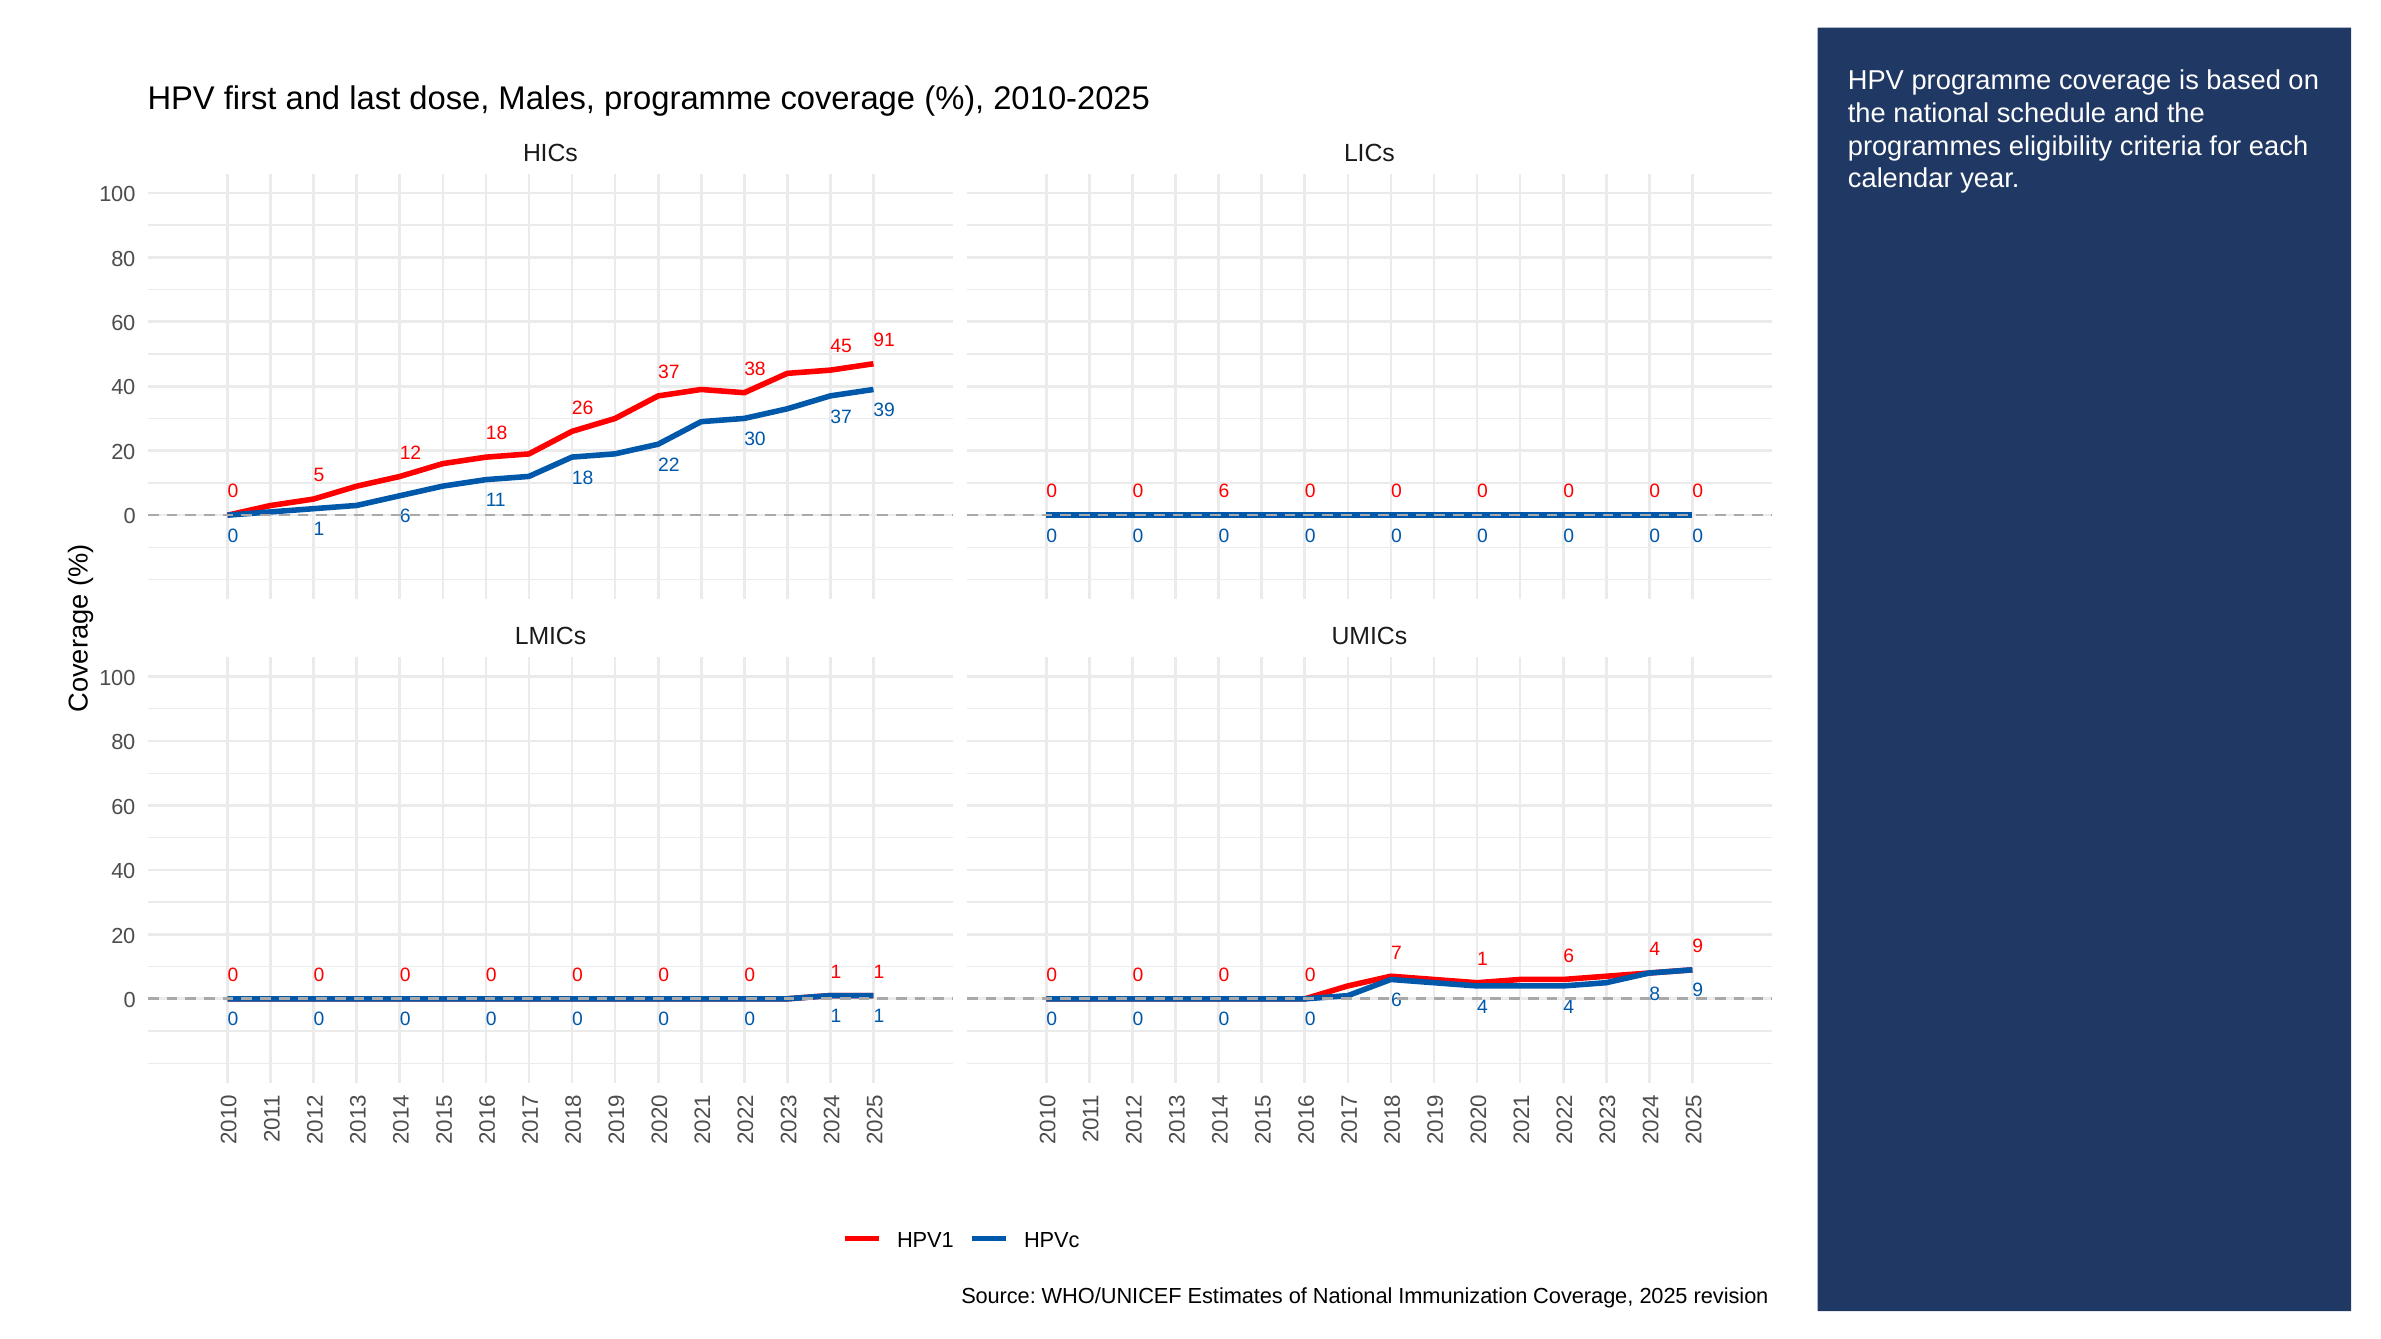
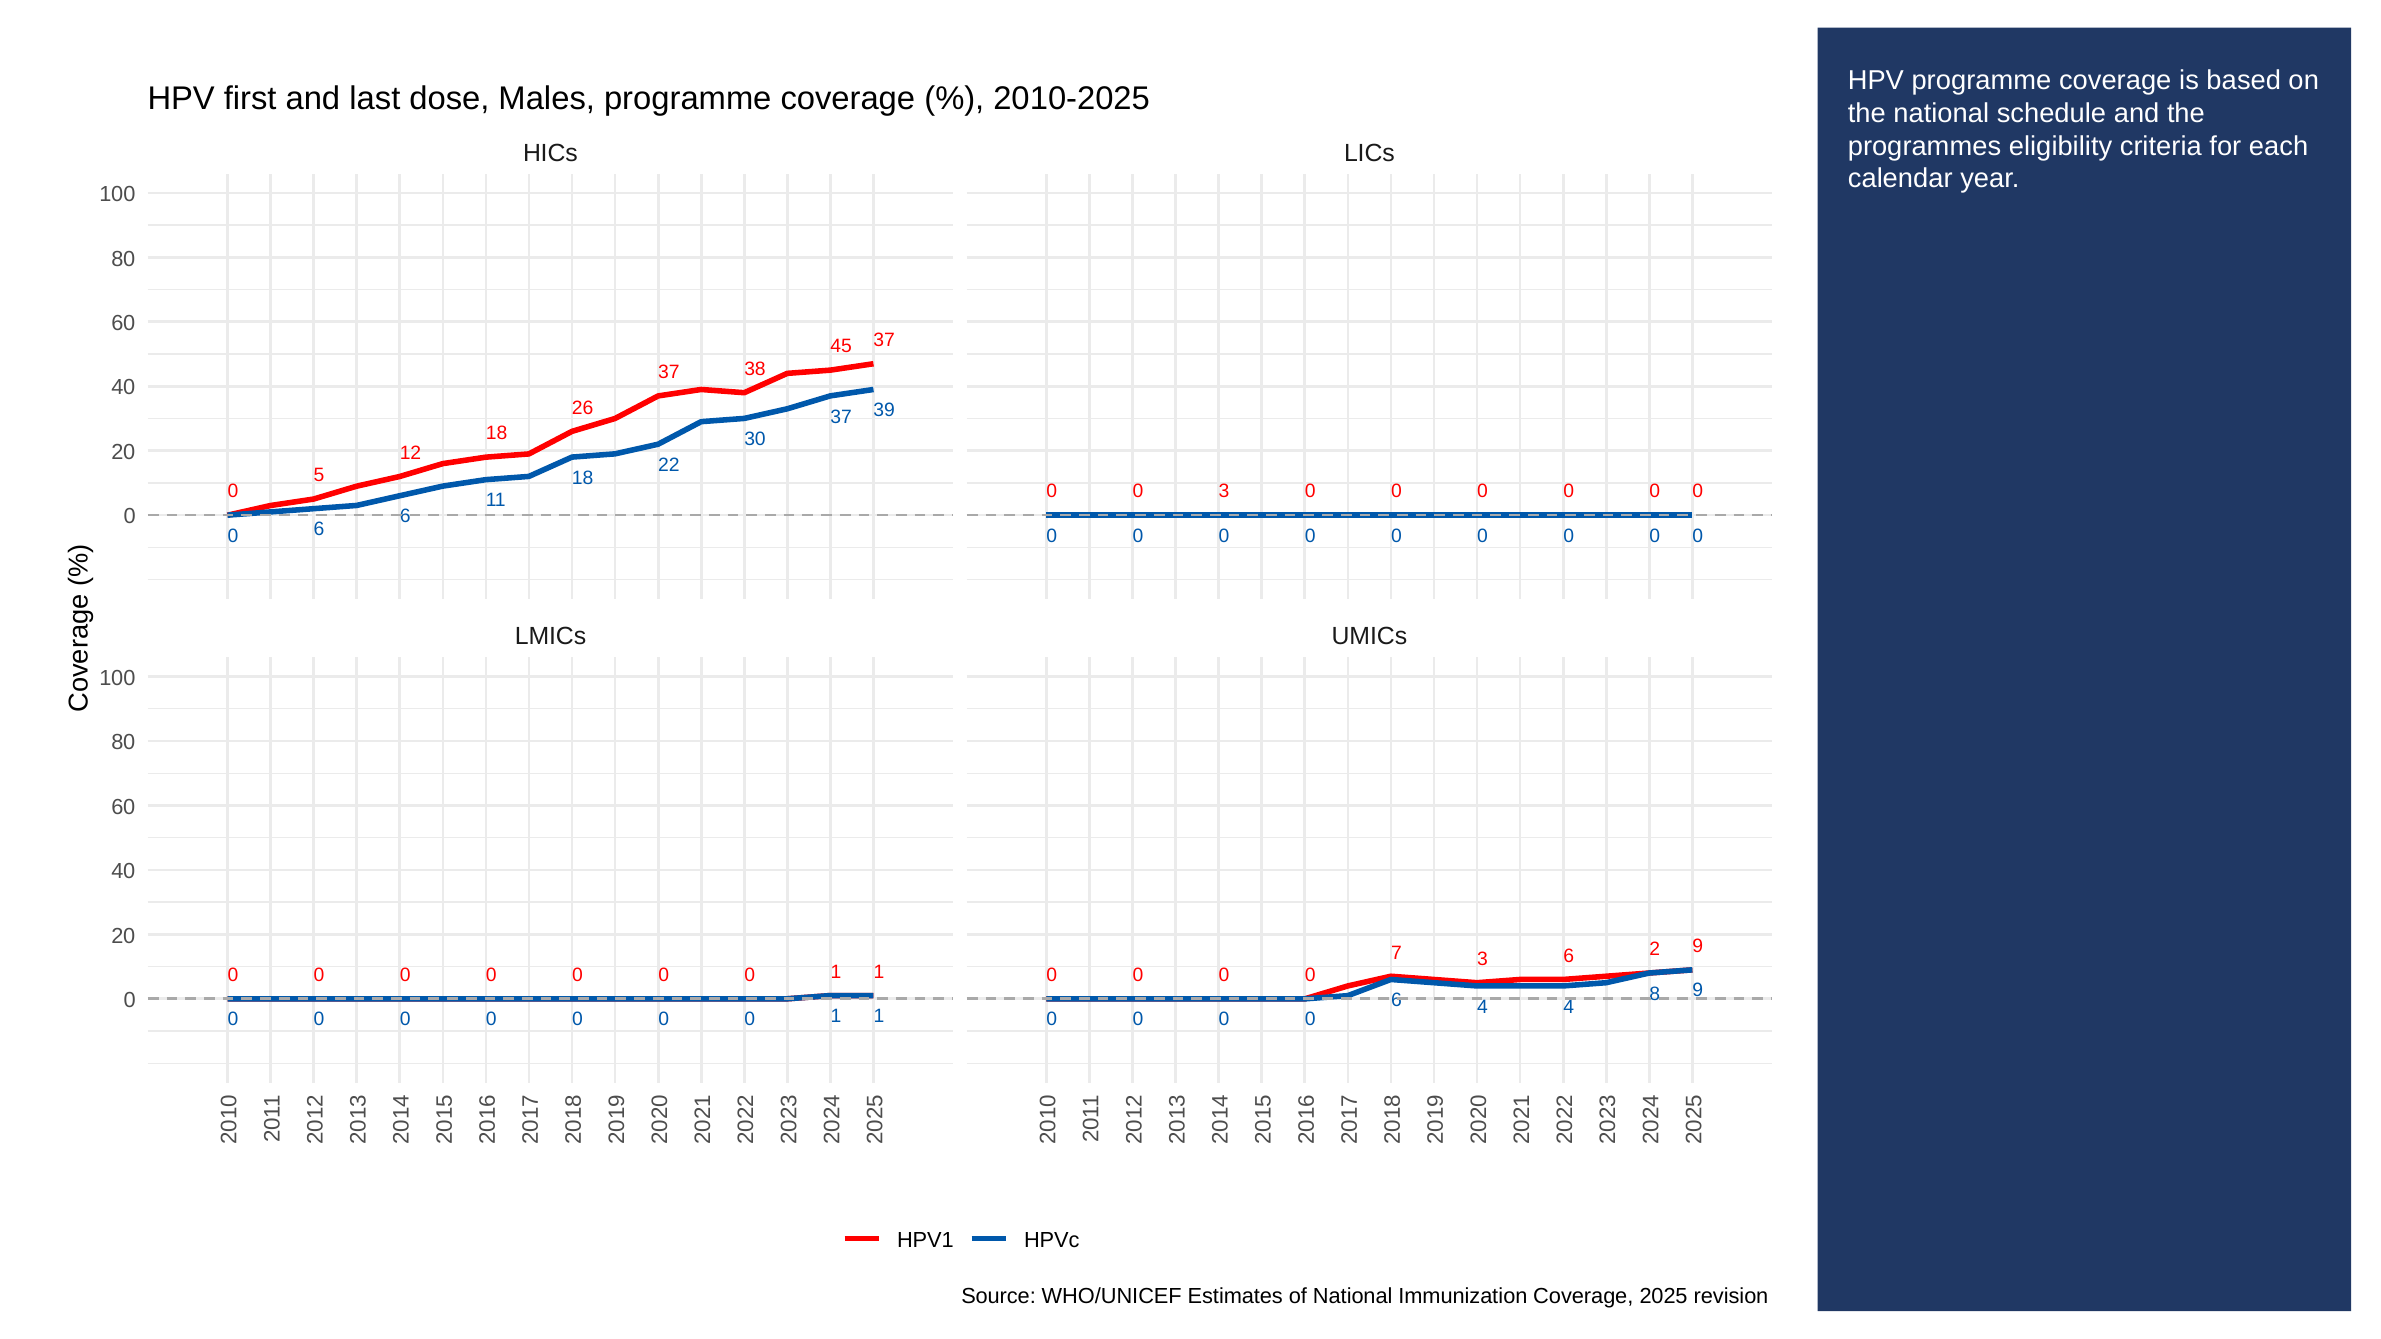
45 91: 91 -> 37 (884, 340)
6: 6 -> 3 (1224, 492)
1: 1 -> 6 (319, 530)
7 1: 1 -> 3 (1483, 959)
4: 4 -> 2 (1655, 950)
